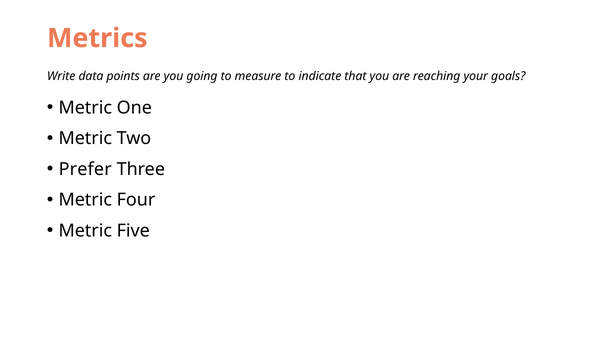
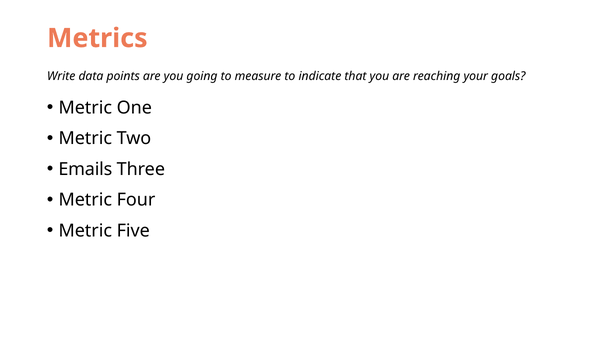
Prefer: Prefer -> Emails (85, 169)
